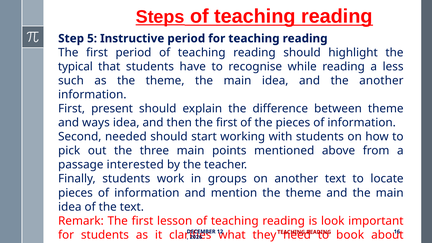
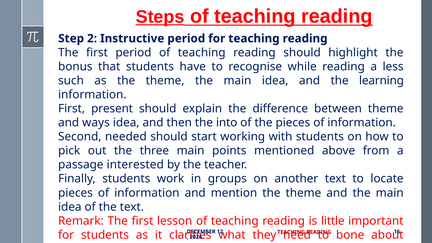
5: 5 -> 2 (92, 38)
typical: typical -> bonus (75, 67)
the another: another -> learning (381, 81)
then the first: first -> into (227, 123)
look: look -> little (333, 221)
book: book -> bone (350, 235)
